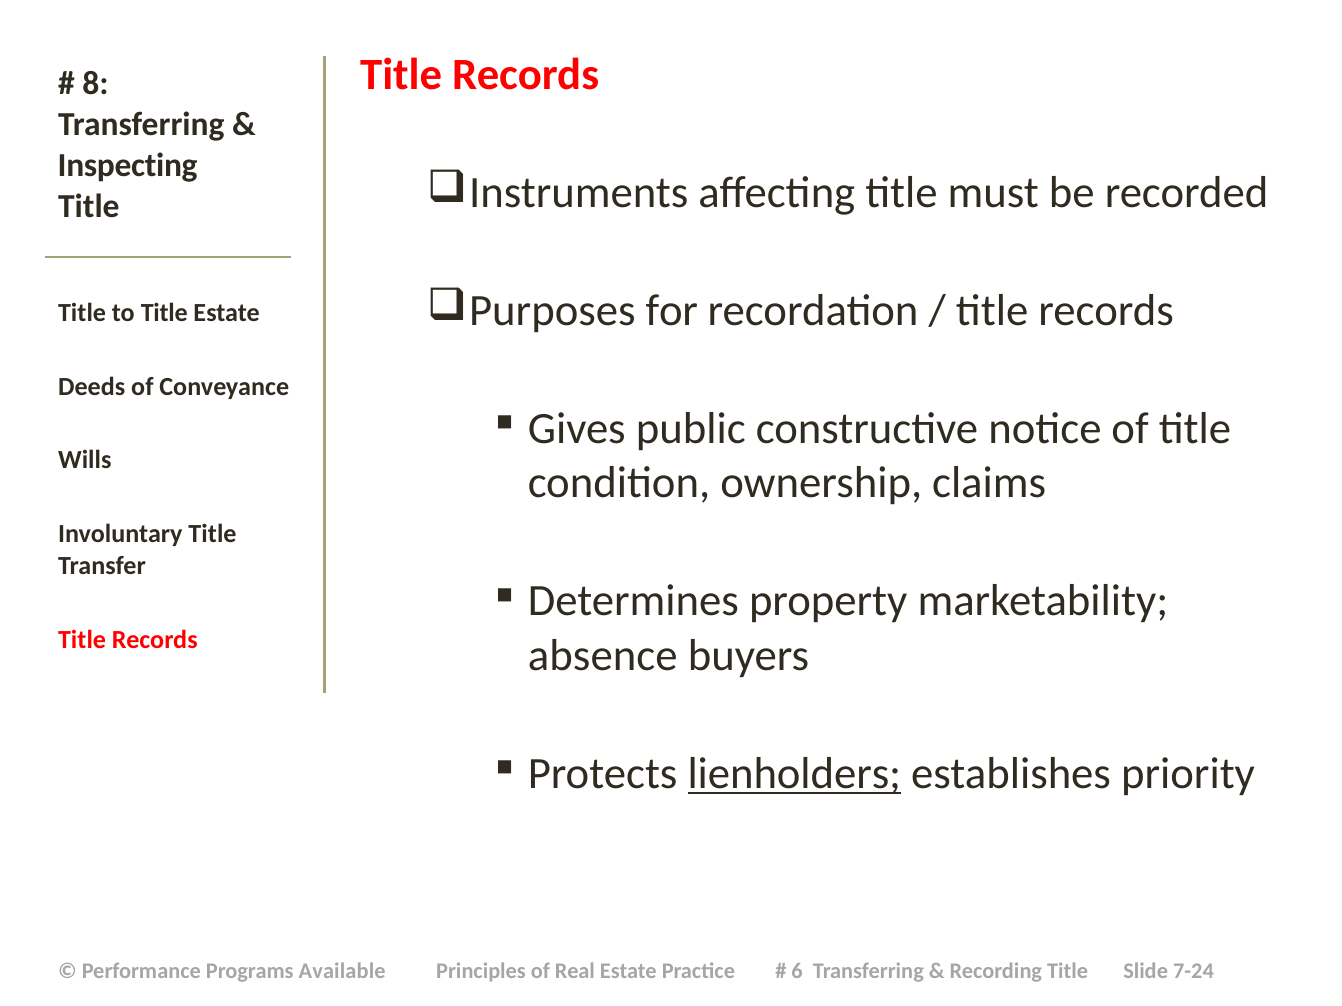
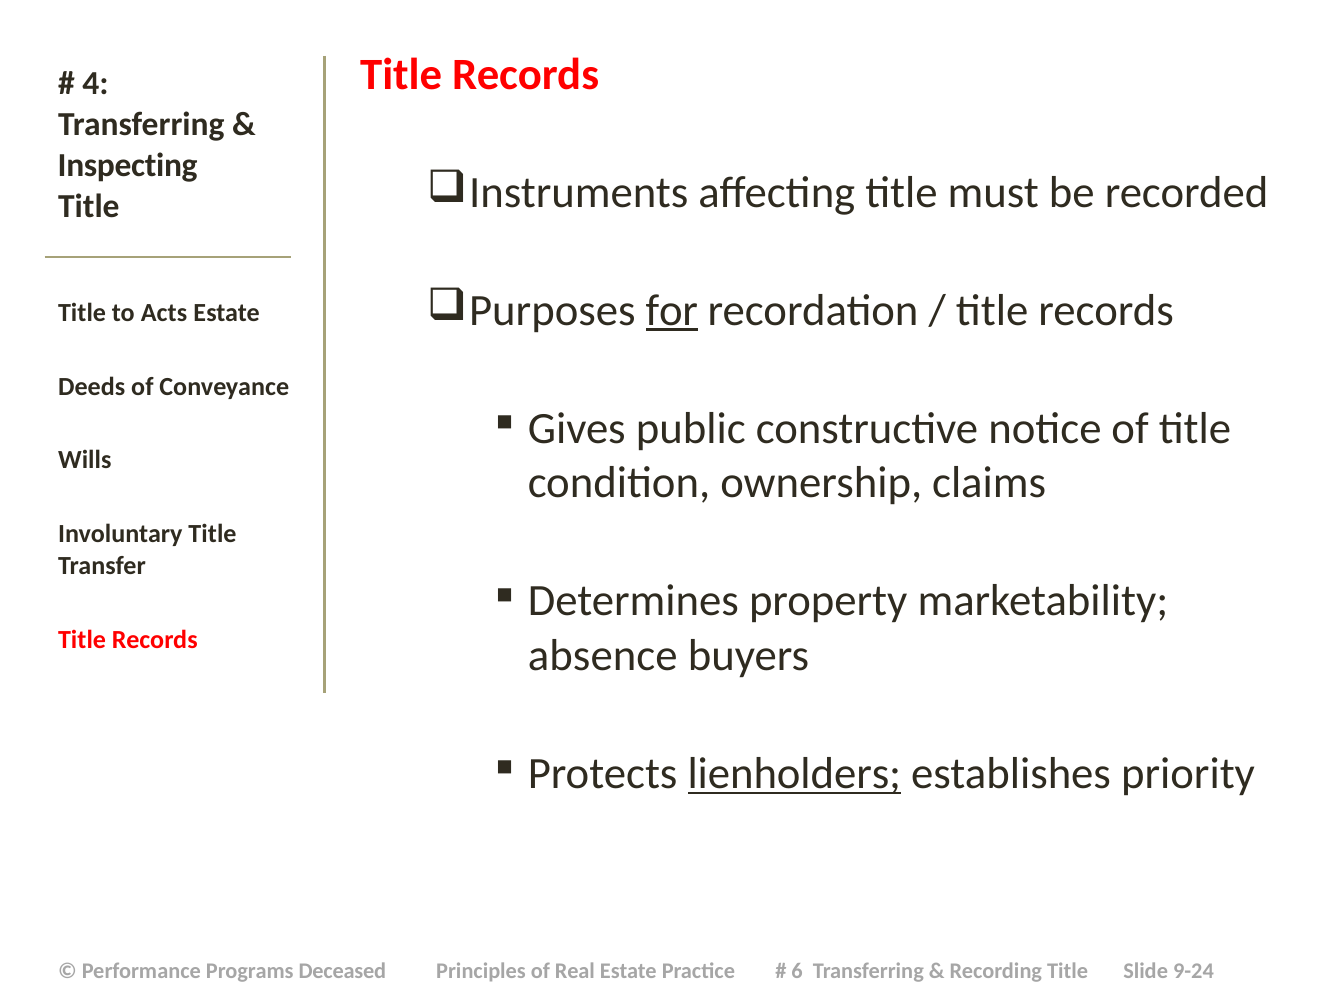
8: 8 -> 4 (95, 84)
for underline: none -> present (672, 311)
to Title: Title -> Acts (164, 313)
Available: Available -> Deceased (342, 971)
7-24: 7-24 -> 9-24 (1193, 971)
